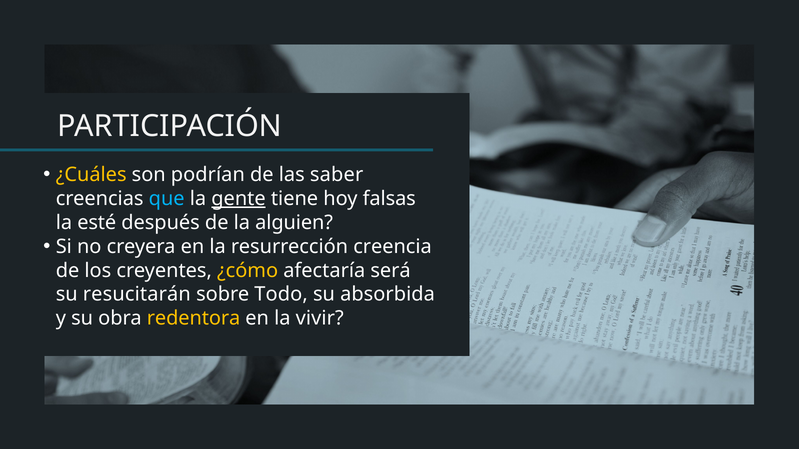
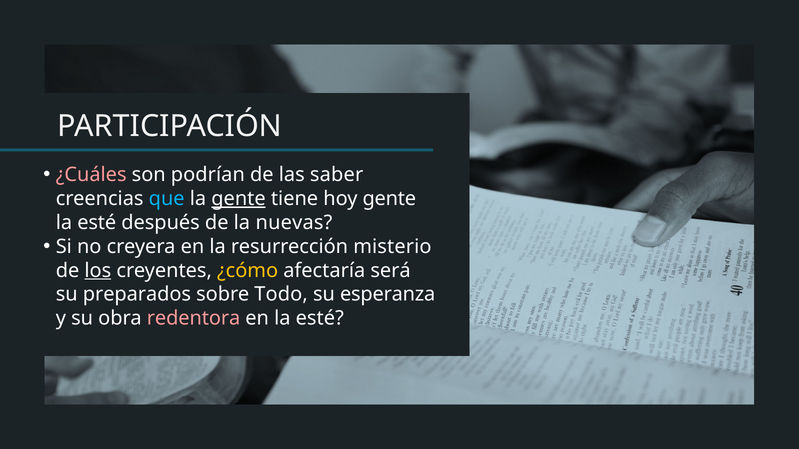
¿Cuáles colour: yellow -> pink (91, 175)
hoy falsas: falsas -> gente (389, 199)
alguien: alguien -> nuevas (294, 223)
creencia: creencia -> misterio (392, 247)
los underline: none -> present (98, 271)
resucitarán: resucitarán -> preparados (137, 295)
absorbida: absorbida -> esperanza (388, 295)
redentora colour: yellow -> pink (194, 319)
en la vivir: vivir -> esté (320, 319)
